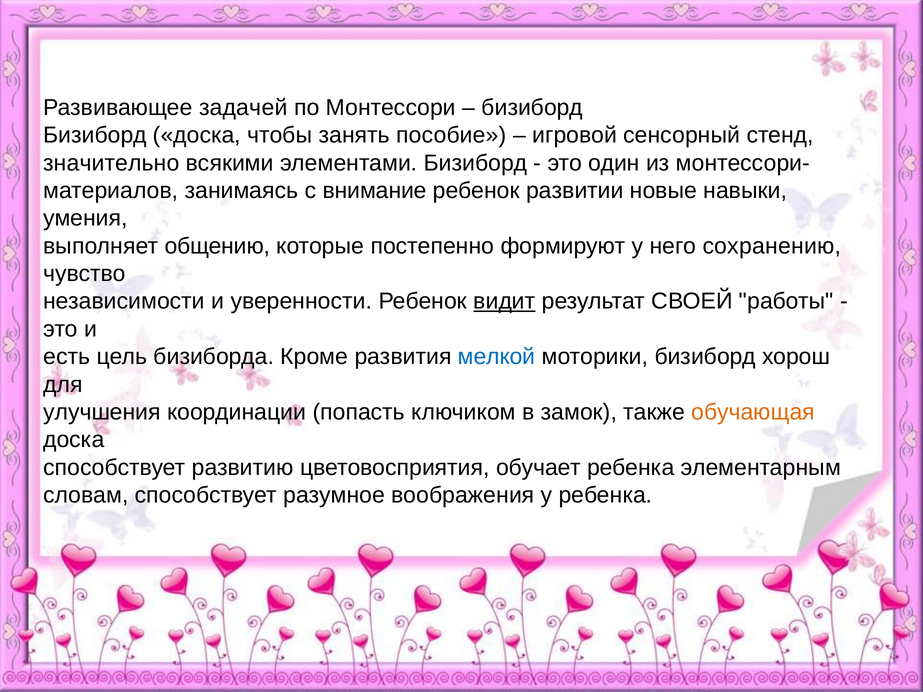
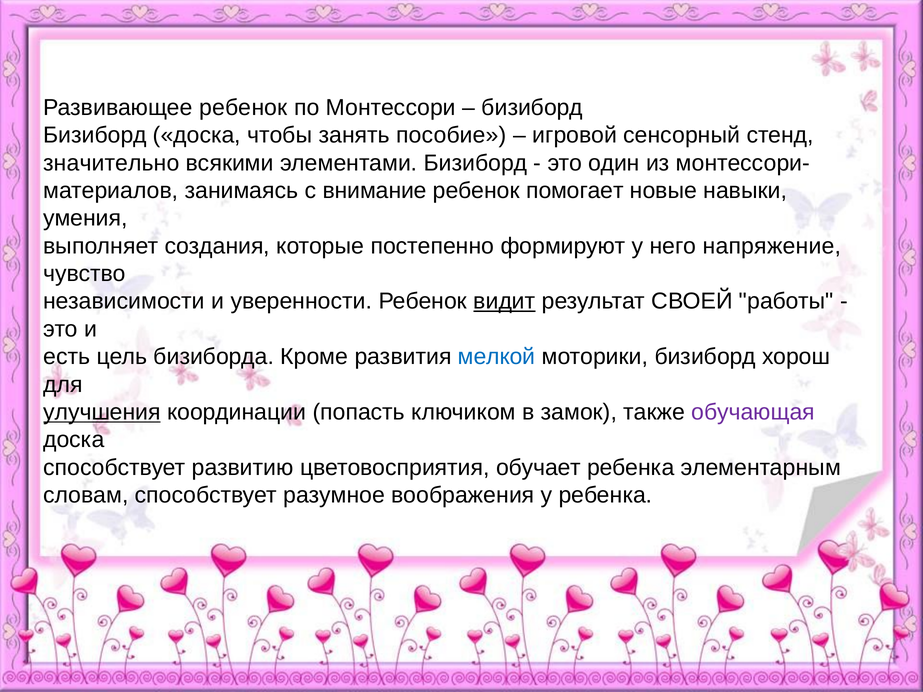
Развивающее задачей: задачей -> ребенок (243, 108)
развитии: развитии -> помогает (575, 191)
общению: общению -> создания (217, 246)
сохранению: сохранению -> напряжение (772, 246)
улучшения underline: none -> present (102, 412)
обучающая colour: orange -> purple (753, 412)
